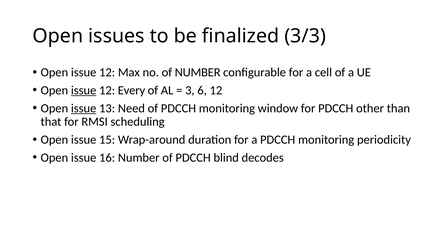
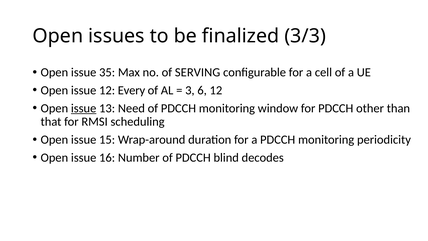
12: 12 -> 35 (107, 72)
of NUMBER: NUMBER -> SERVING (198, 72)
issue underline: present -> none (84, 90)
